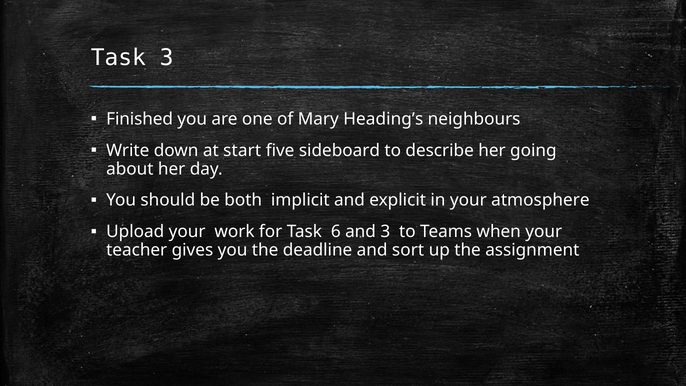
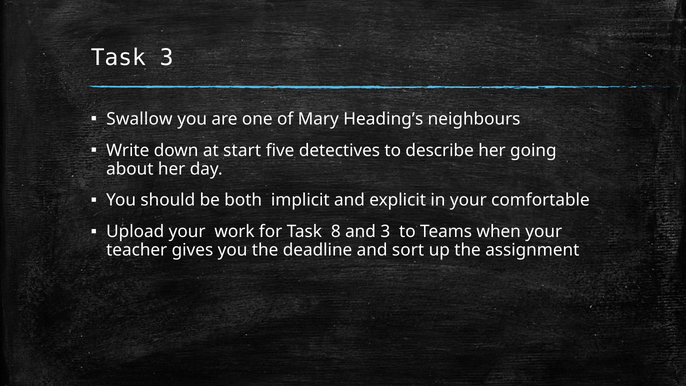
Finished: Finished -> Swallow (139, 119)
sideboard: sideboard -> detectives (339, 150)
atmosphere: atmosphere -> comfortable (540, 200)
6: 6 -> 8 (336, 232)
